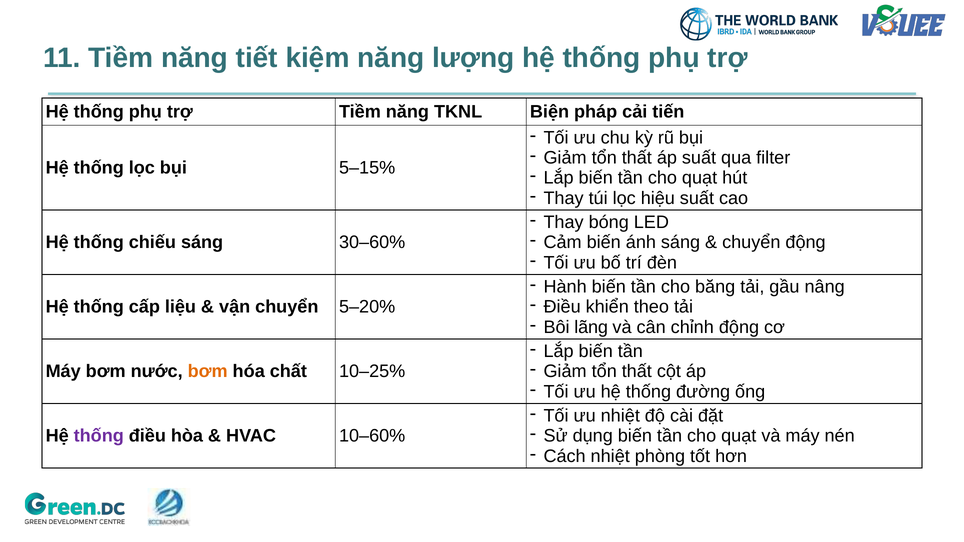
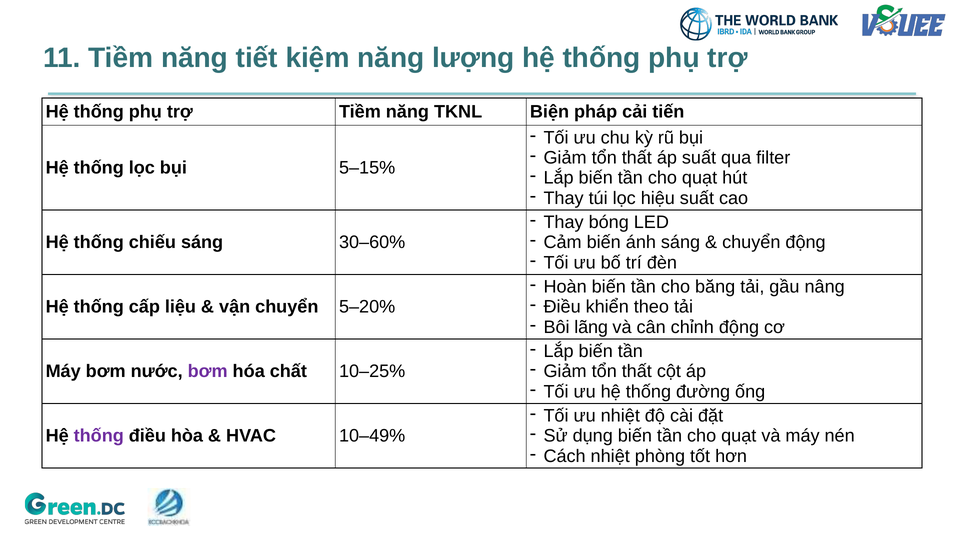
Hành: Hành -> Hoàn (565, 287)
bơm colour: orange -> purple (208, 372)
10–60%: 10–60% -> 10–49% (372, 436)
